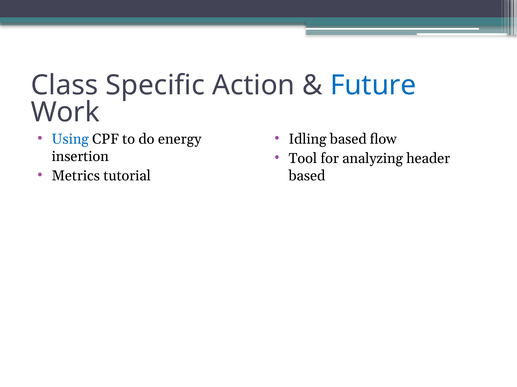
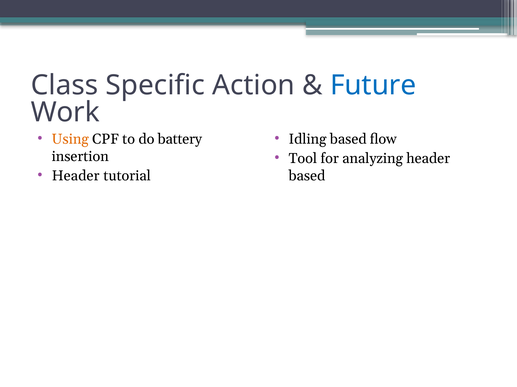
Using colour: blue -> orange (70, 139)
energy: energy -> battery (180, 139)
Metrics: Metrics -> Header (76, 176)
